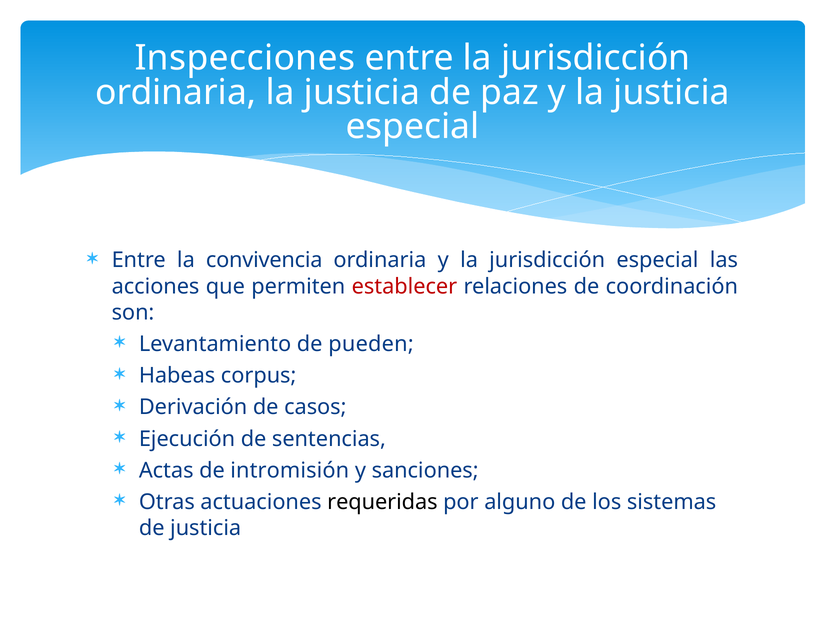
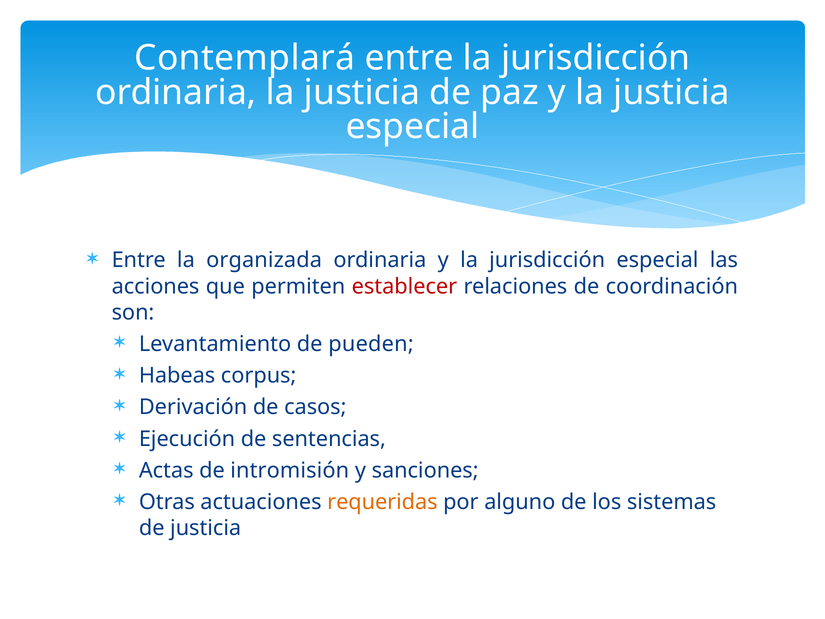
Inspecciones: Inspecciones -> Contemplará (245, 58)
convivencia: convivencia -> organizada (264, 260)
requeridas colour: black -> orange (382, 502)
